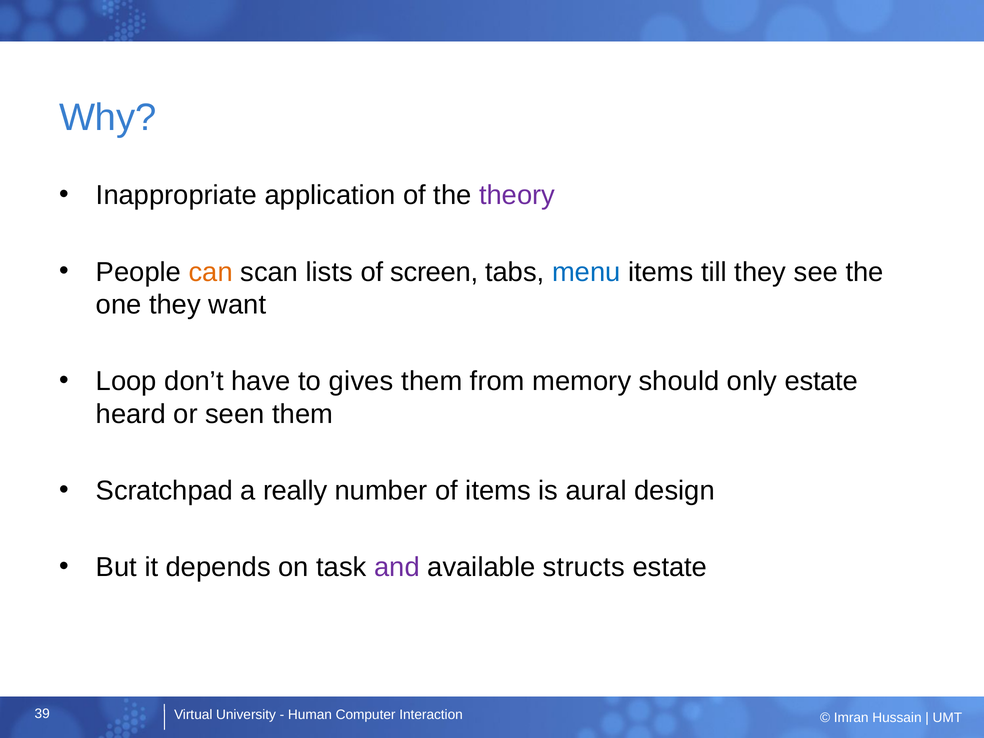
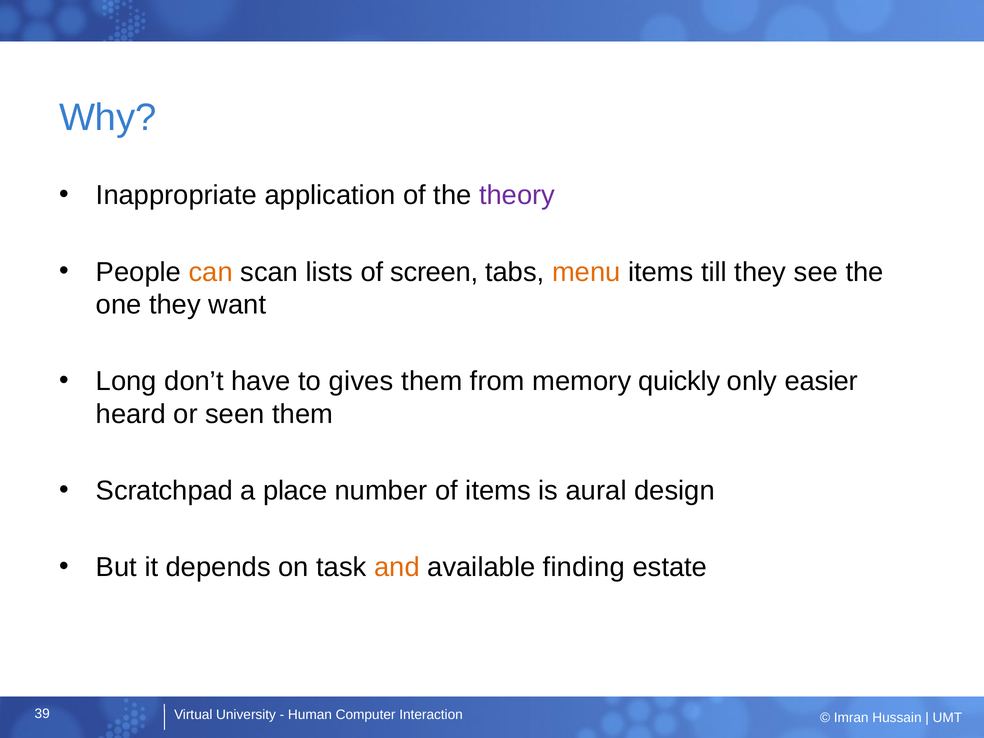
menu colour: blue -> orange (586, 272)
Loop: Loop -> Long (126, 381)
should: should -> quickly (679, 381)
only estate: estate -> easier (821, 381)
really: really -> place (295, 491)
and colour: purple -> orange (397, 567)
structs: structs -> finding (584, 567)
